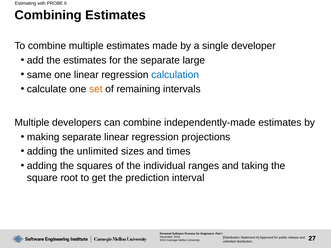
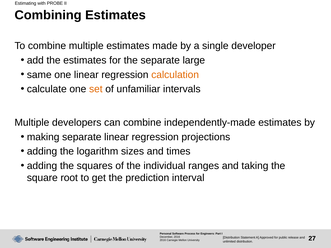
calculation colour: blue -> orange (175, 75)
remaining: remaining -> unfamiliar (138, 89)
the unlimited: unlimited -> logarithm (97, 152)
